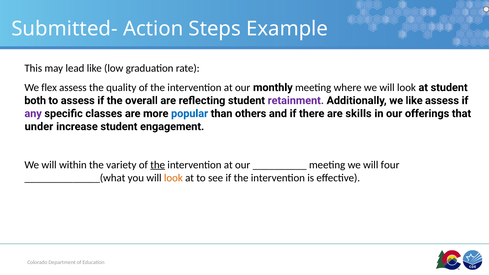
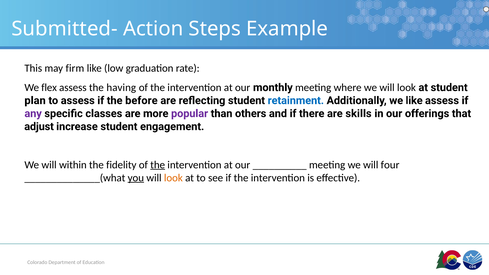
lead: lead -> firm (75, 68)
quality: quality -> having (121, 88)
both: both -> plan (35, 101)
overall: overall -> before (141, 101)
retainment colour: purple -> blue (296, 101)
popular colour: blue -> purple (190, 114)
under: under -> adjust (39, 127)
variety: variety -> fidelity (121, 165)
you underline: none -> present (136, 178)
